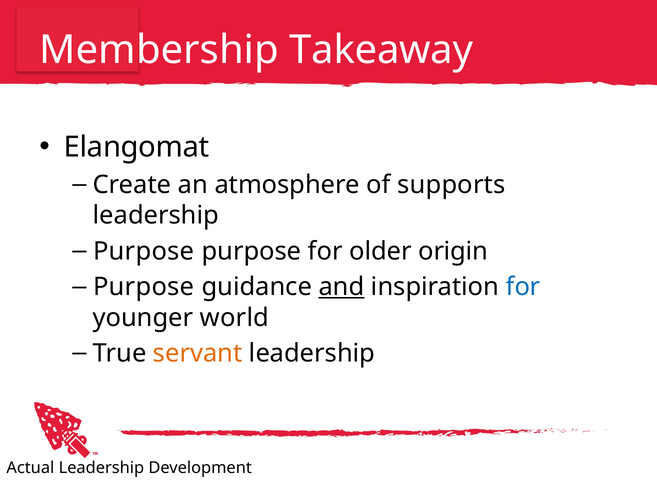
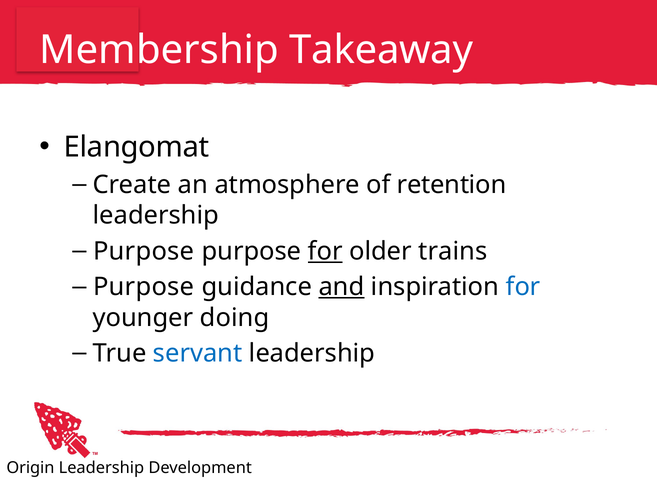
supports: supports -> retention (452, 185)
for underline: none -> present (325, 252)
origin: origin -> trains (453, 252)
world: world -> doing (235, 318)
servant colour: orange -> blue (198, 354)
Actual: Actual -> Origin (30, 469)
